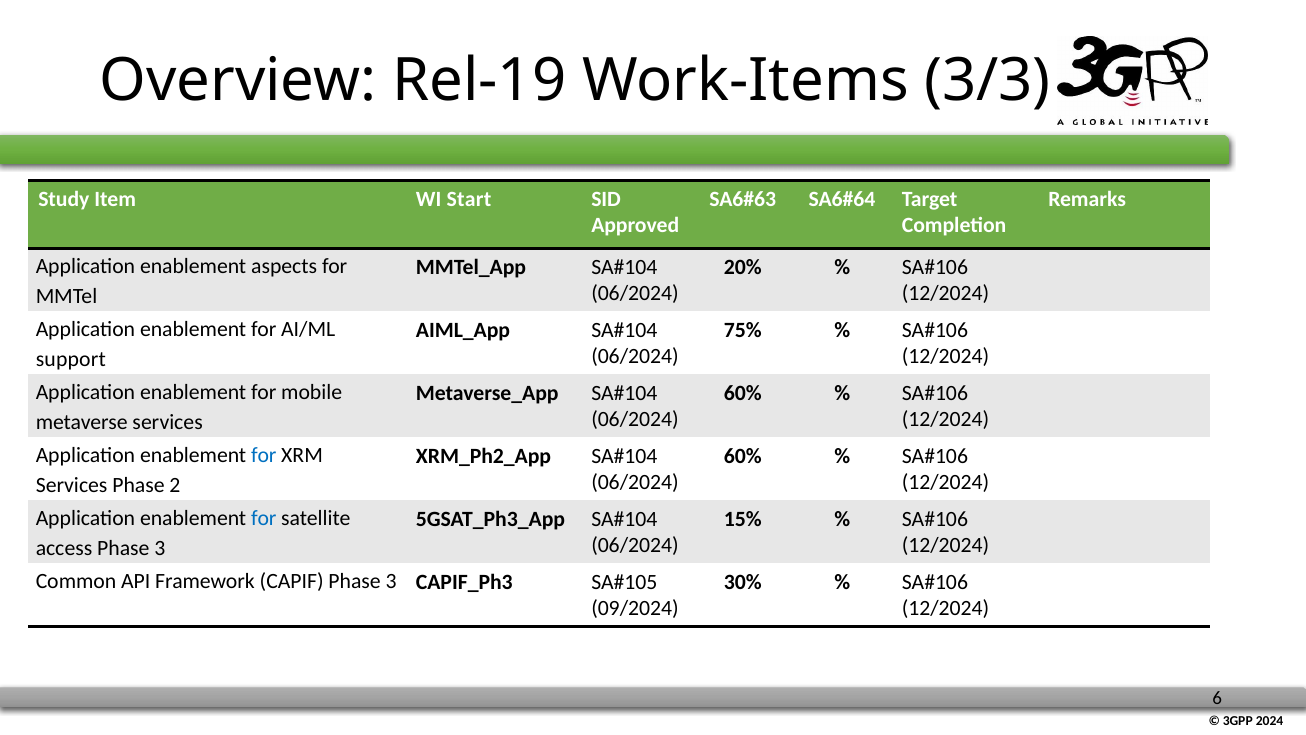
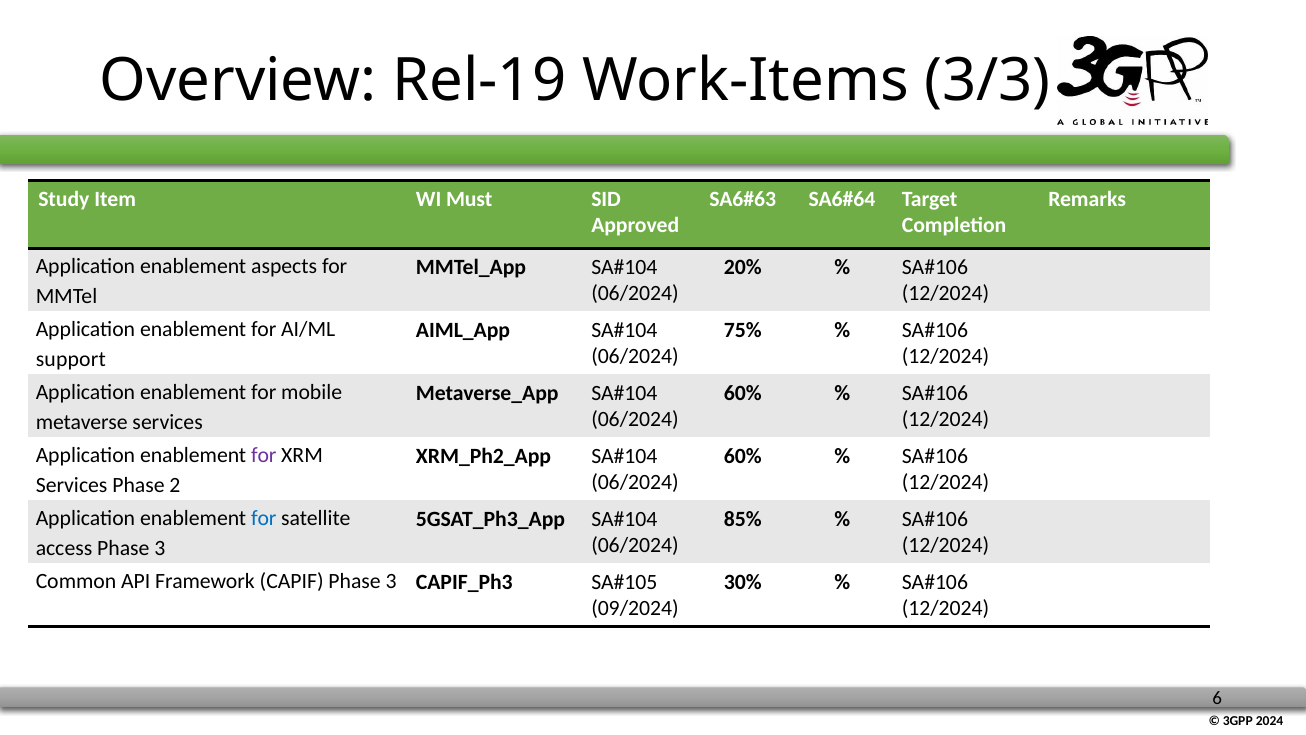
Start: Start -> Must (469, 199)
for colour: blue -> purple (264, 455)
15%: 15% -> 85% (743, 519)
